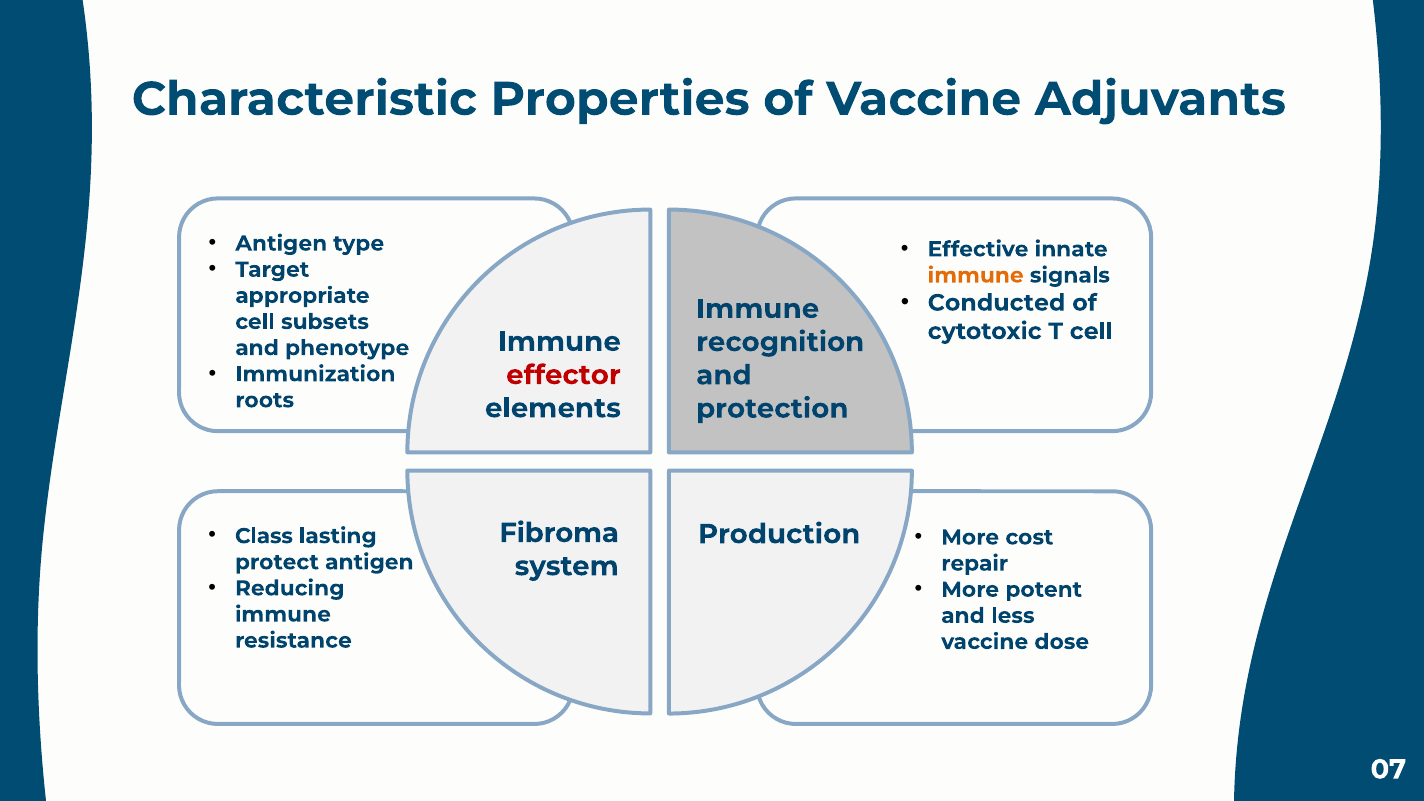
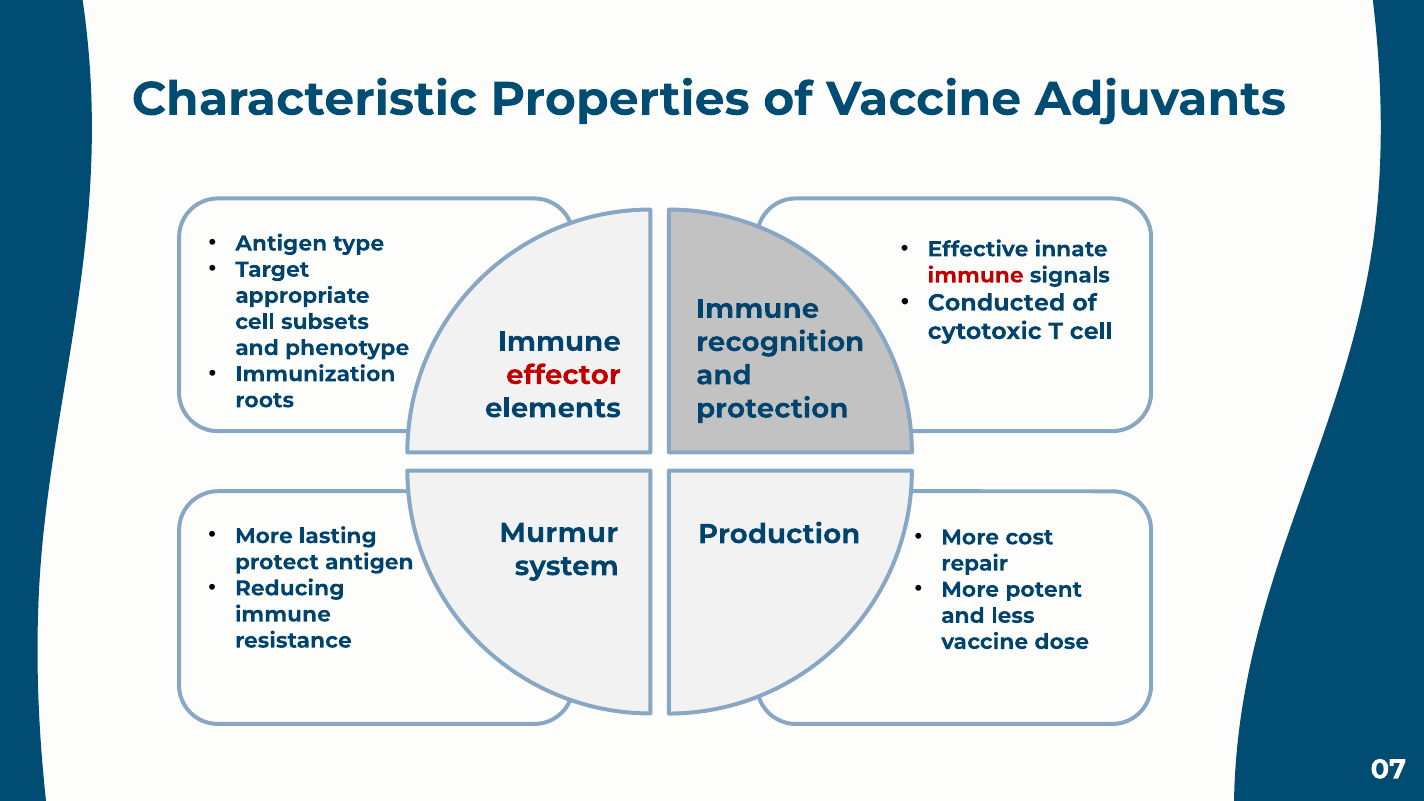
immune colour: orange -> red (976, 275)
Class: Class -> More (264, 536)
Fibroma: Fibroma -> Murmur (559, 533)
